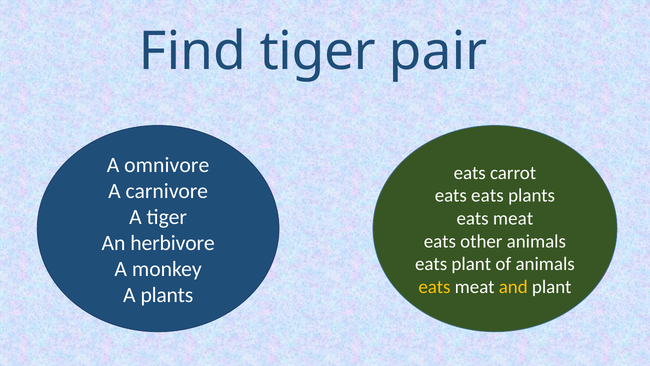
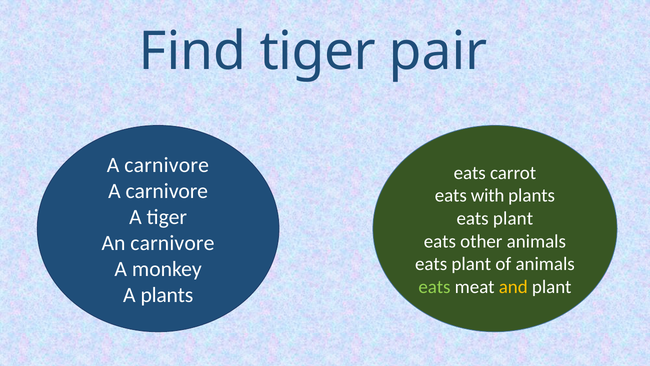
omnivore: omnivore -> carnivore (167, 165)
eats eats: eats -> with (488, 196)
meat: meat -> plant (513, 218)
An herbivore: herbivore -> carnivore (172, 243)
eats colour: yellow -> light green (434, 287)
